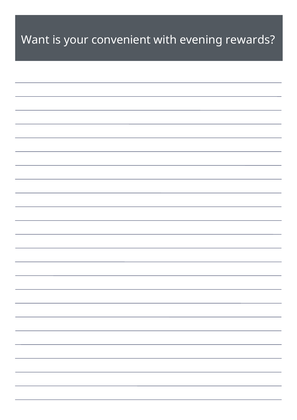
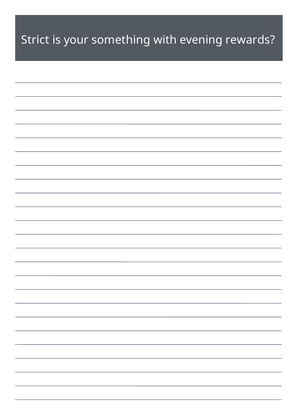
Want: Want -> Strict (35, 40)
convenient: convenient -> something (121, 40)
